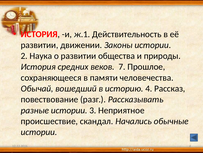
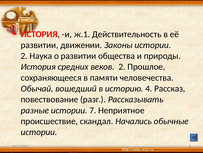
веков 7: 7 -> 2 (122, 67)
3: 3 -> 7 (93, 110)
